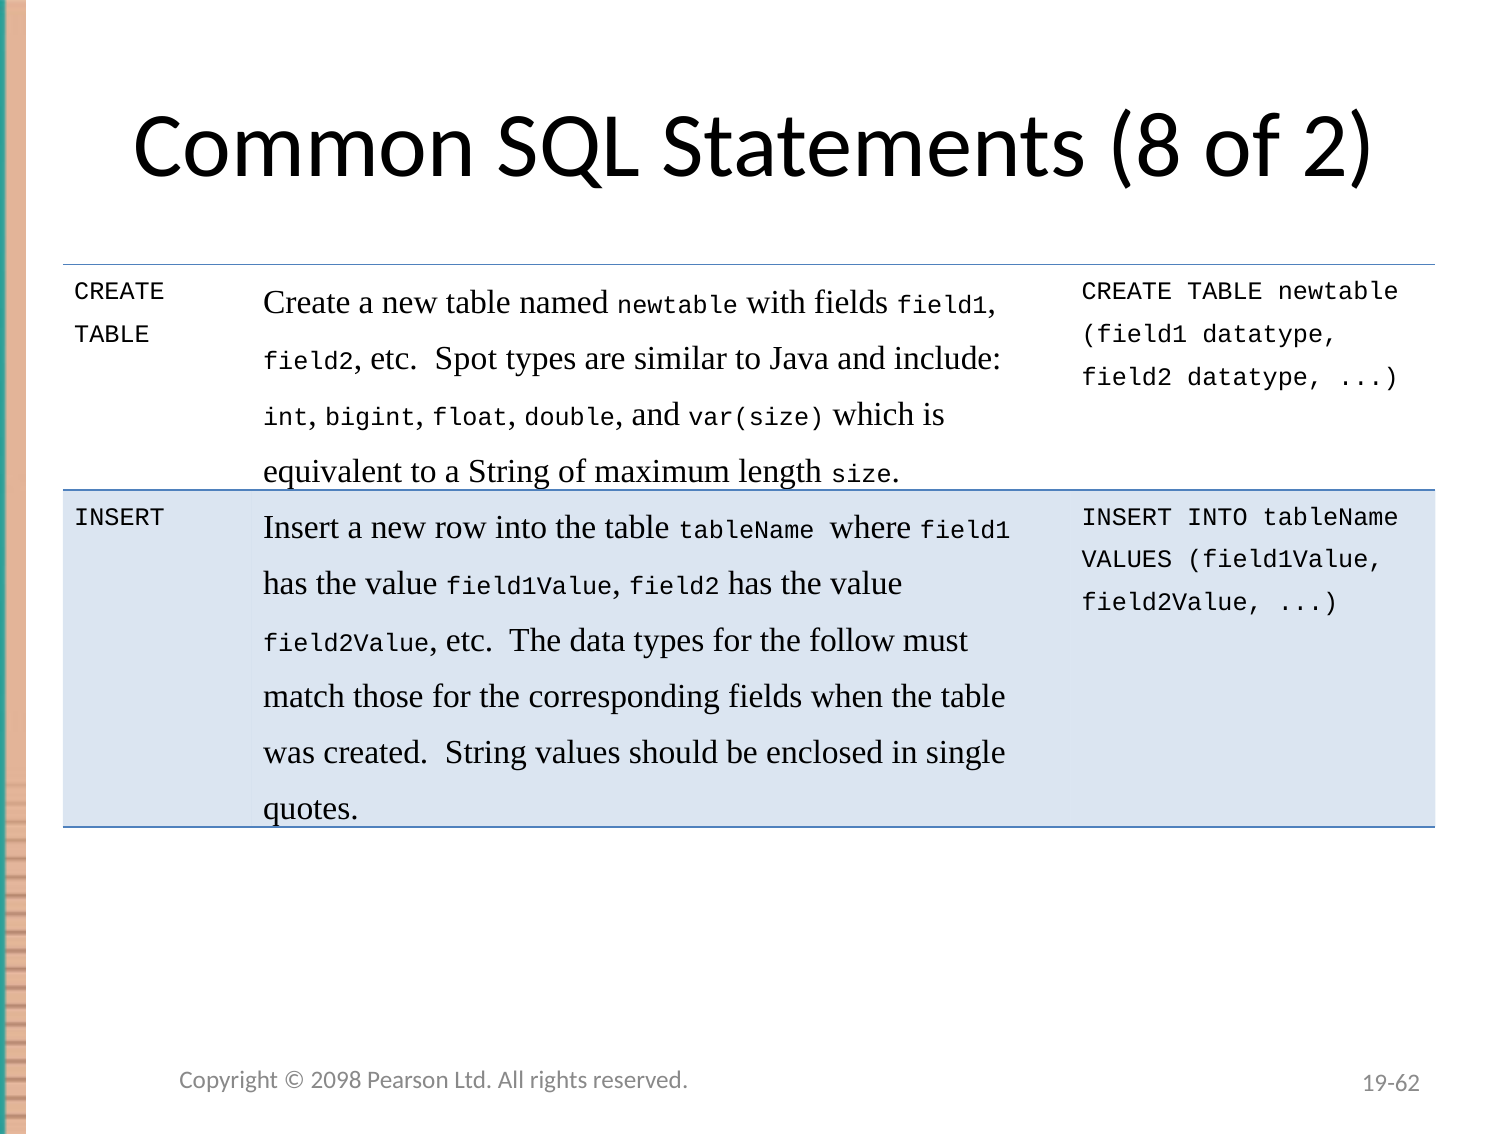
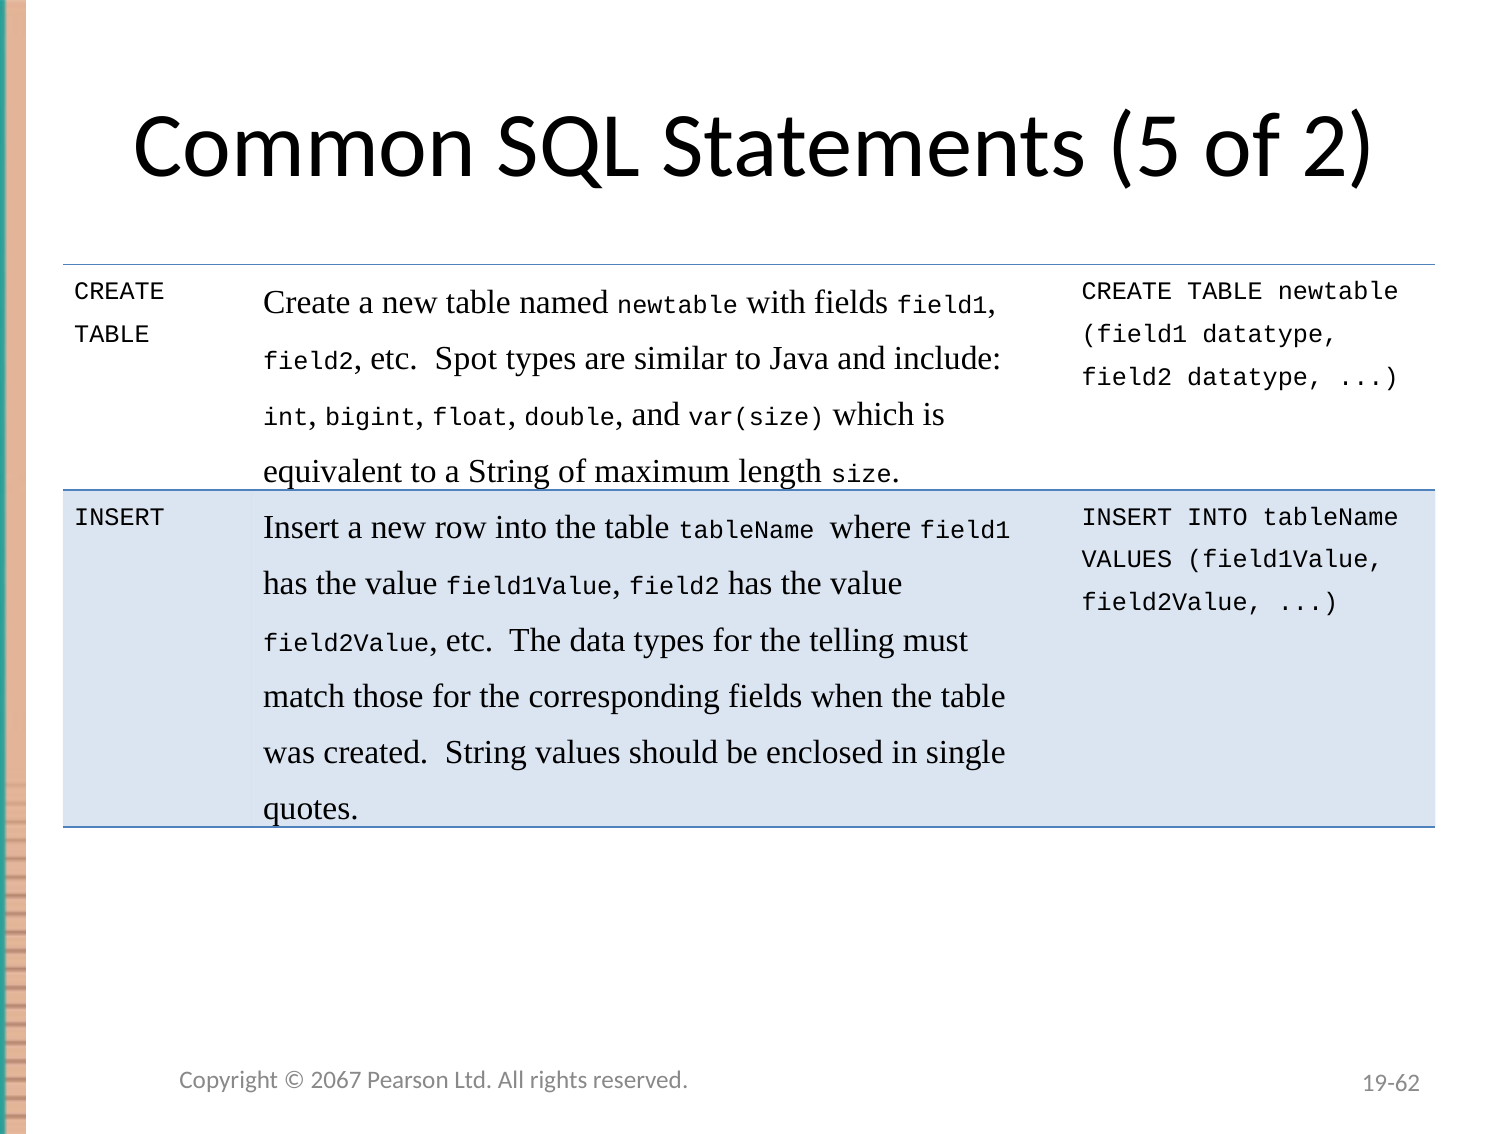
8: 8 -> 5 (1145, 146)
follow: follow -> telling (852, 640)
2098: 2098 -> 2067 (336, 1080)
